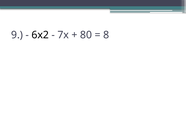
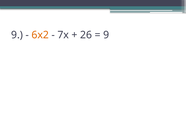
6x2 colour: black -> orange (40, 35)
80: 80 -> 26 (86, 35)
8: 8 -> 9 (106, 35)
